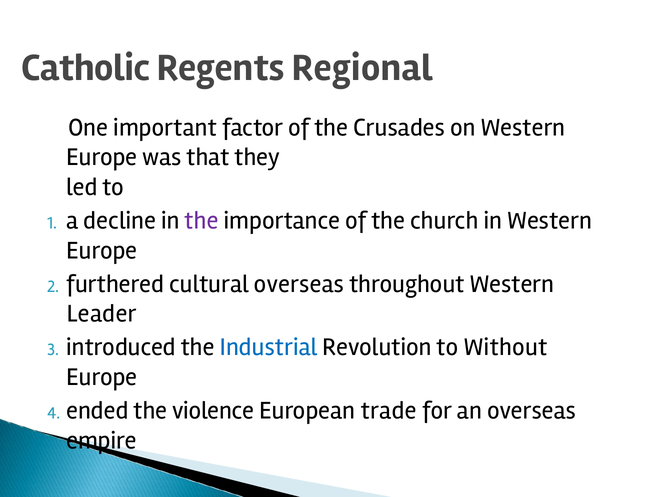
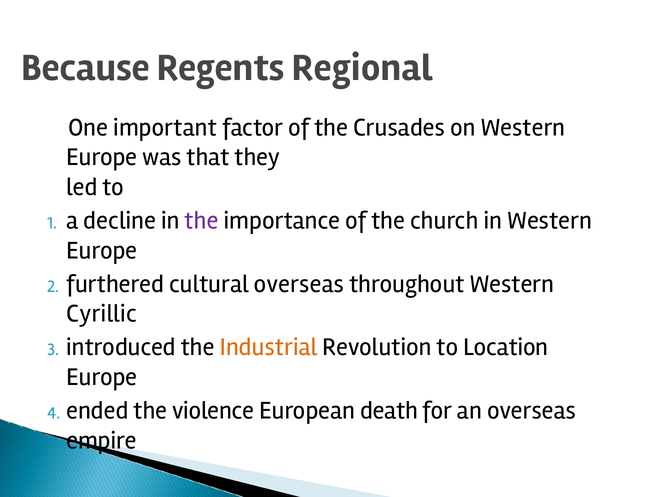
Catholic: Catholic -> Because (86, 68)
Leader: Leader -> Cyrillic (102, 314)
Industrial colour: blue -> orange (269, 347)
Without: Without -> Location (506, 347)
trade: trade -> death (389, 411)
